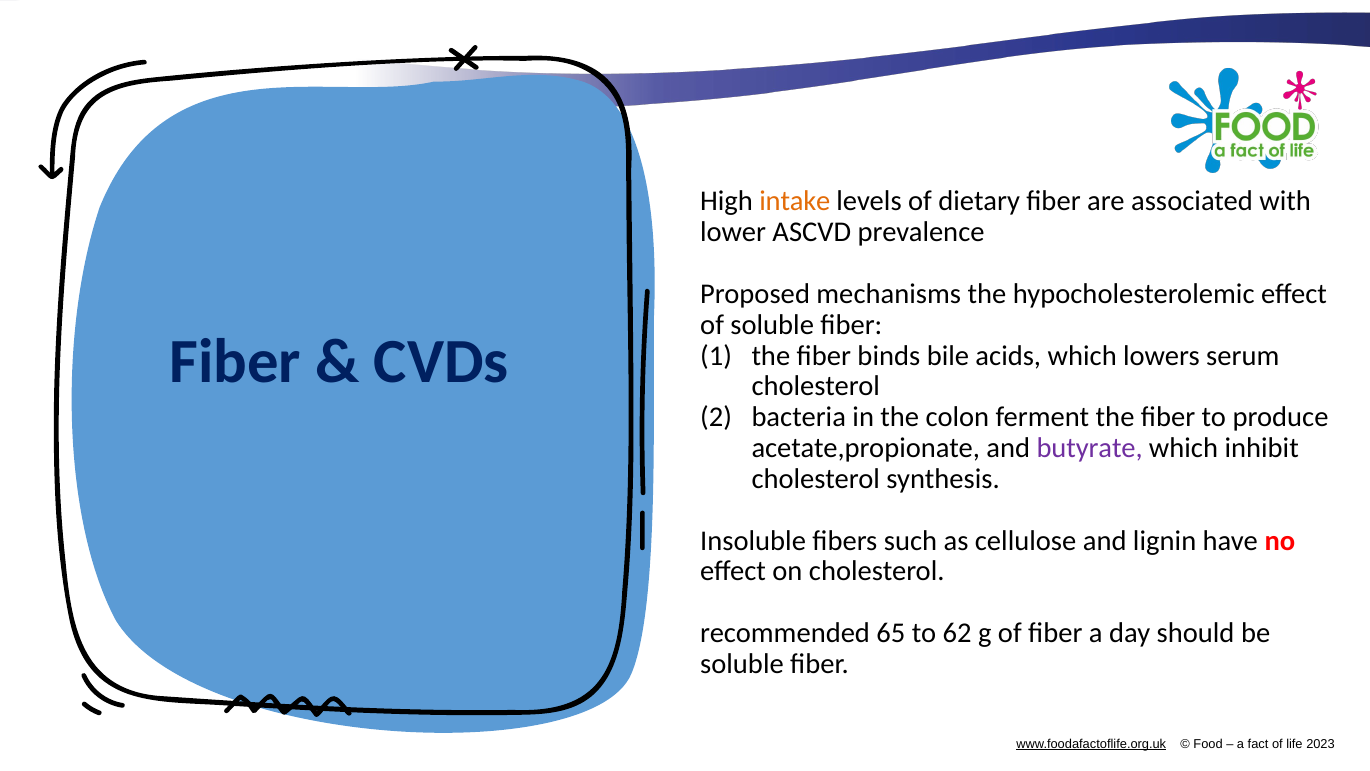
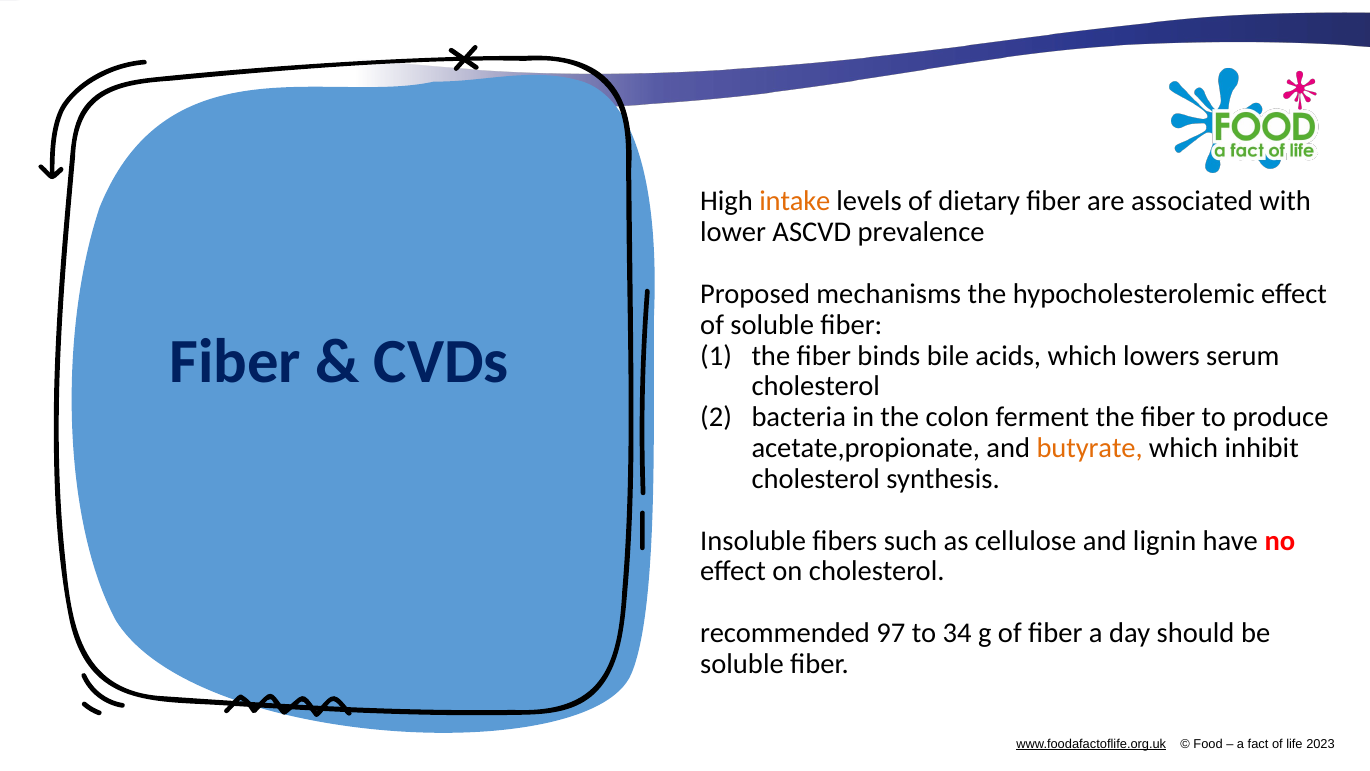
butyrate colour: purple -> orange (1090, 448)
65: 65 -> 97 (891, 633)
62: 62 -> 34 (957, 633)
